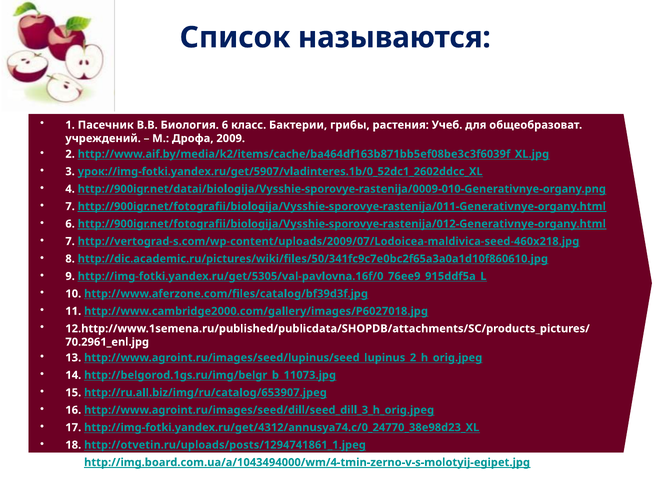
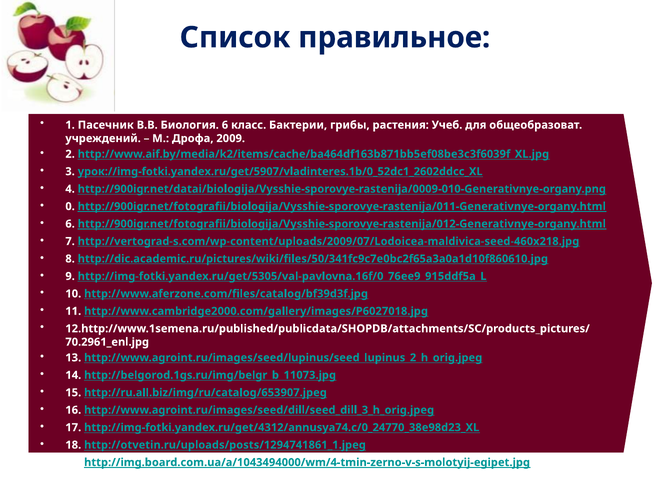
называются: называются -> правильное (394, 37)
7: 7 -> 0 (70, 206)
